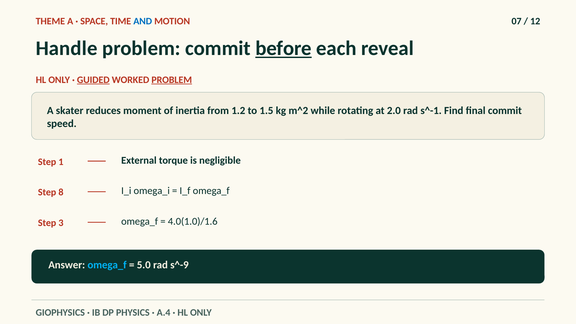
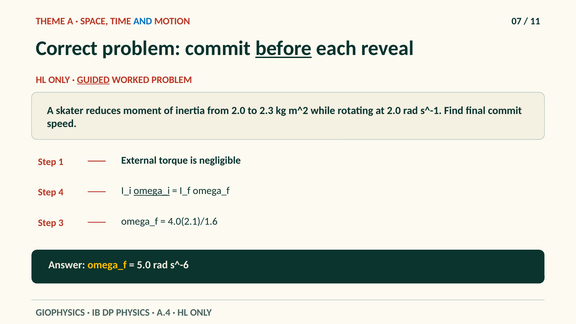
12: 12 -> 11 (535, 21)
Handle: Handle -> Correct (67, 48)
PROBLEM underline: present -> none (172, 80)
from 1.2: 1.2 -> 2.0 (238, 111)
1.5: 1.5 -> 2.3 (266, 111)
8: 8 -> 4 (61, 192)
omega_i underline: none -> present (152, 191)
4.0(1.0)/1.6: 4.0(1.0)/1.6 -> 4.0(2.1)/1.6 (193, 221)
omega_f colour: light blue -> yellow (107, 265)
s^-9: s^-9 -> s^-6 (179, 265)
